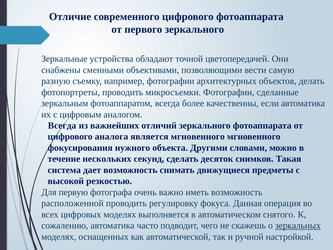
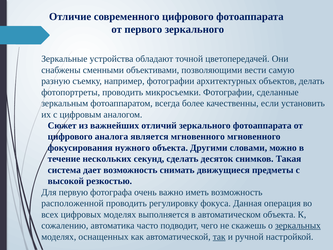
если автоматика: автоматика -> установить (303, 103)
Всегда: Всегда -> Сюжет (62, 125)
автоматическом снятого: снятого -> объекта (279, 214)
так underline: none -> present (219, 236)
